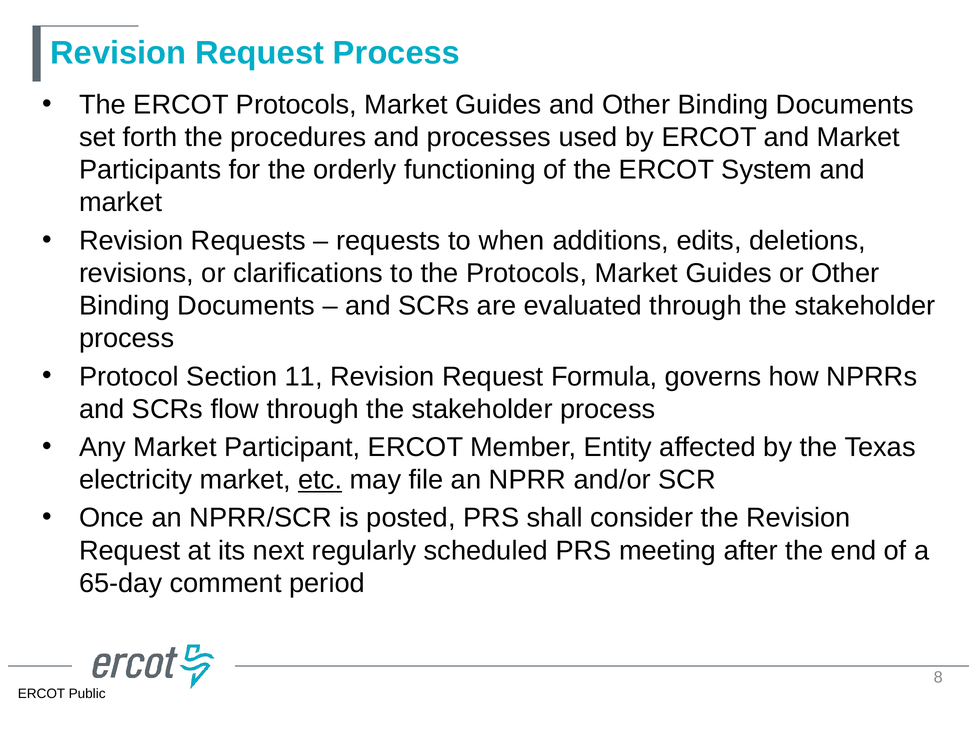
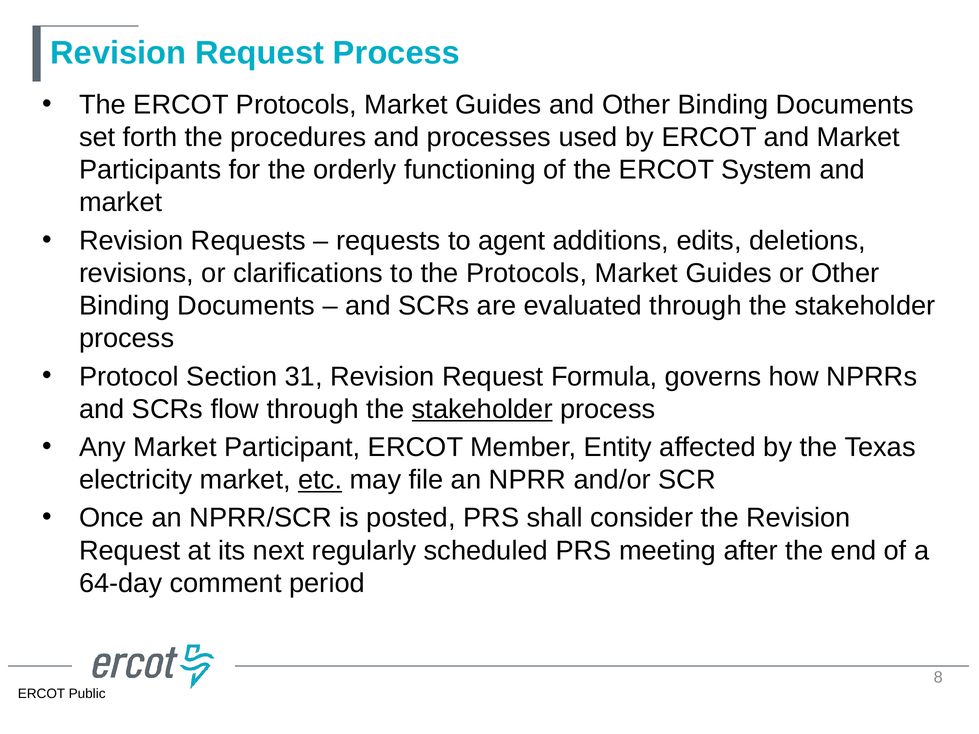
when: when -> agent (512, 241)
11: 11 -> 31 (304, 377)
stakeholder underline: none -> present (482, 409)
65-day: 65-day -> 64-day (121, 583)
